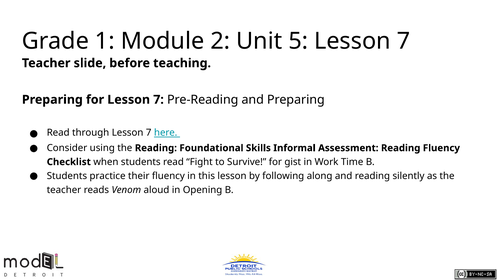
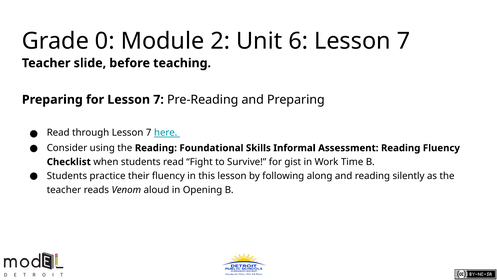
1: 1 -> 0 (105, 41)
5: 5 -> 6 (298, 41)
